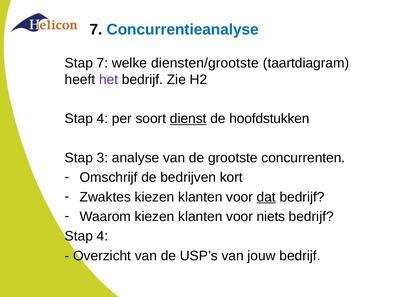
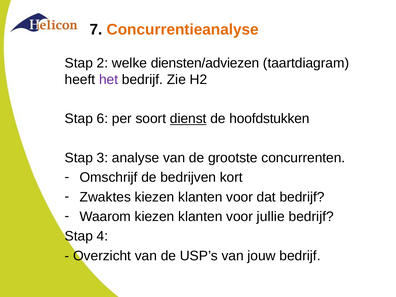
Concurrentieanalyse colour: blue -> orange (183, 29)
Stap 7: 7 -> 2 (102, 63)
diensten/grootste: diensten/grootste -> diensten/adviezen (205, 63)
4: 4 -> 6 (102, 119)
dat underline: present -> none (266, 197)
niets: niets -> jullie (271, 217)
